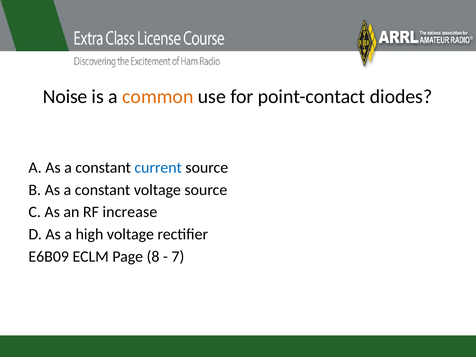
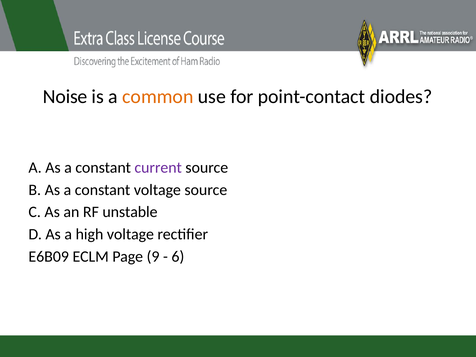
current colour: blue -> purple (158, 168)
increase: increase -> unstable (130, 212)
8: 8 -> 9 (153, 257)
7: 7 -> 6 (178, 257)
